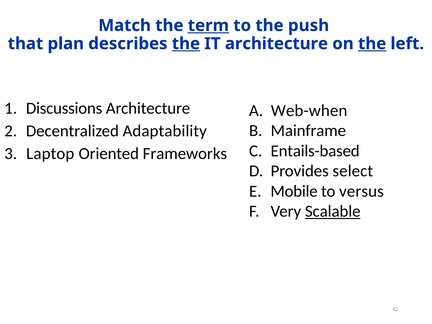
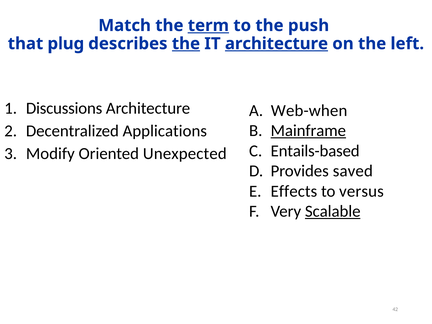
plan: plan -> plug (66, 44)
architecture underline: none -> present (276, 44)
the underline: present -> none (372, 44)
Mainframe underline: none -> present (308, 131)
Adaptability: Adaptability -> Applications (165, 131)
Laptop: Laptop -> Modify (50, 154)
Frameworks: Frameworks -> Unexpected (185, 154)
select: select -> saved (353, 171)
Mobile: Mobile -> Effects (294, 191)
